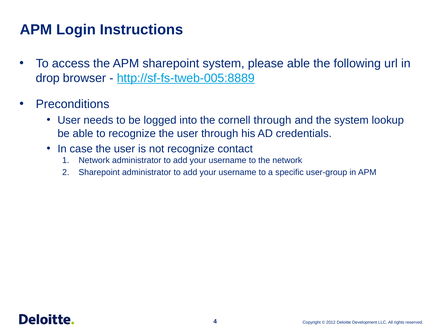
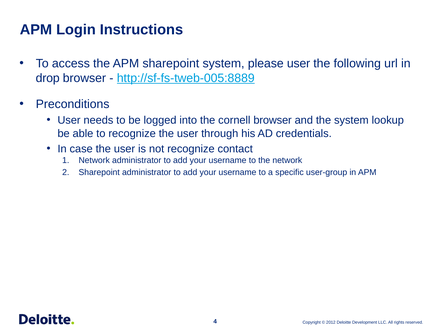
please able: able -> user (299, 63)
cornell through: through -> browser (273, 120)
